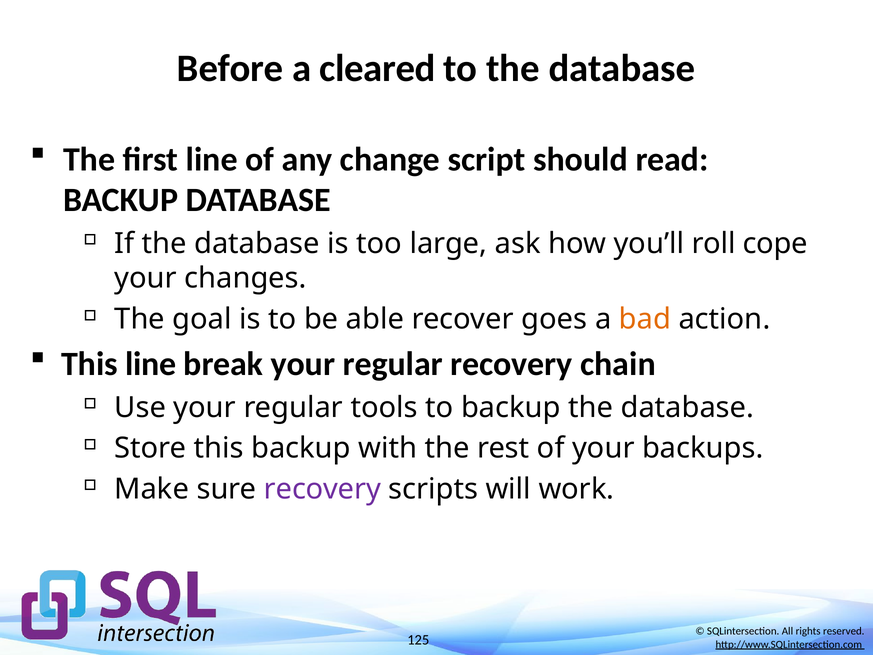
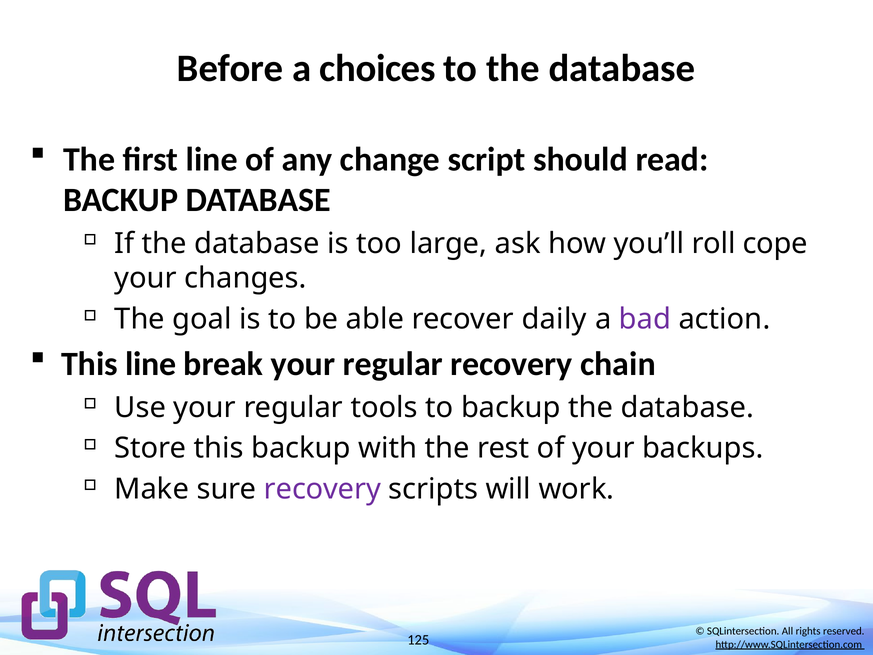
cleared: cleared -> choices (377, 68)
goes: goes -> daily (554, 319)
bad colour: orange -> purple (645, 319)
